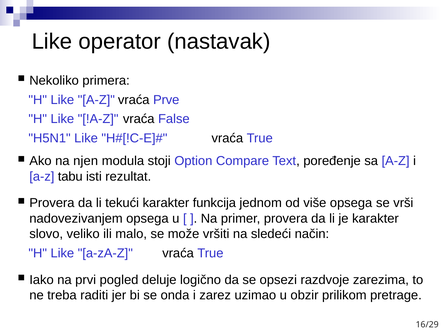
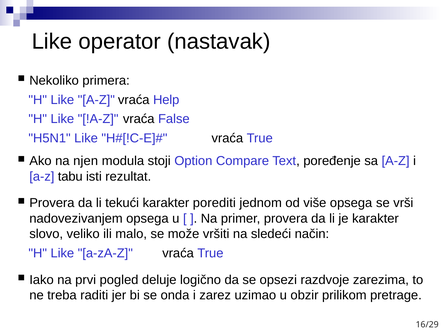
Prve: Prve -> Help (166, 100)
funkcija: funkcija -> porediti (214, 203)
